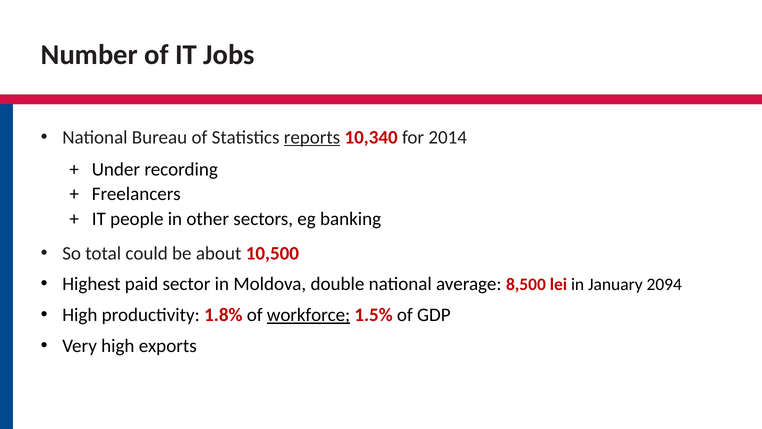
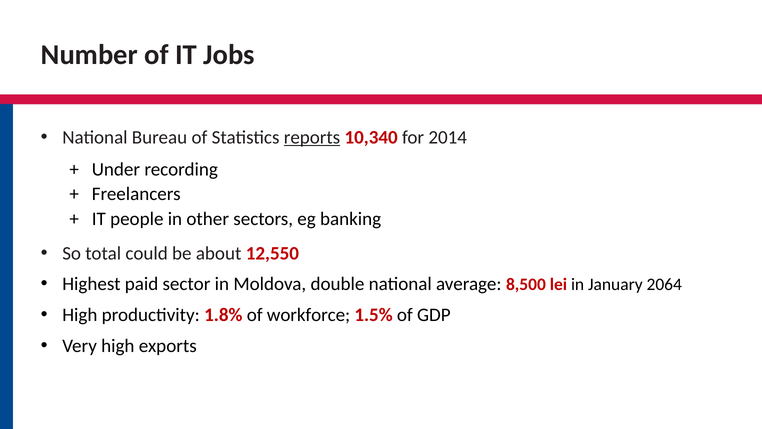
10,500: 10,500 -> 12,550 (272, 253)
2094: 2094 -> 2064 (664, 284)
workforce underline: present -> none (309, 315)
